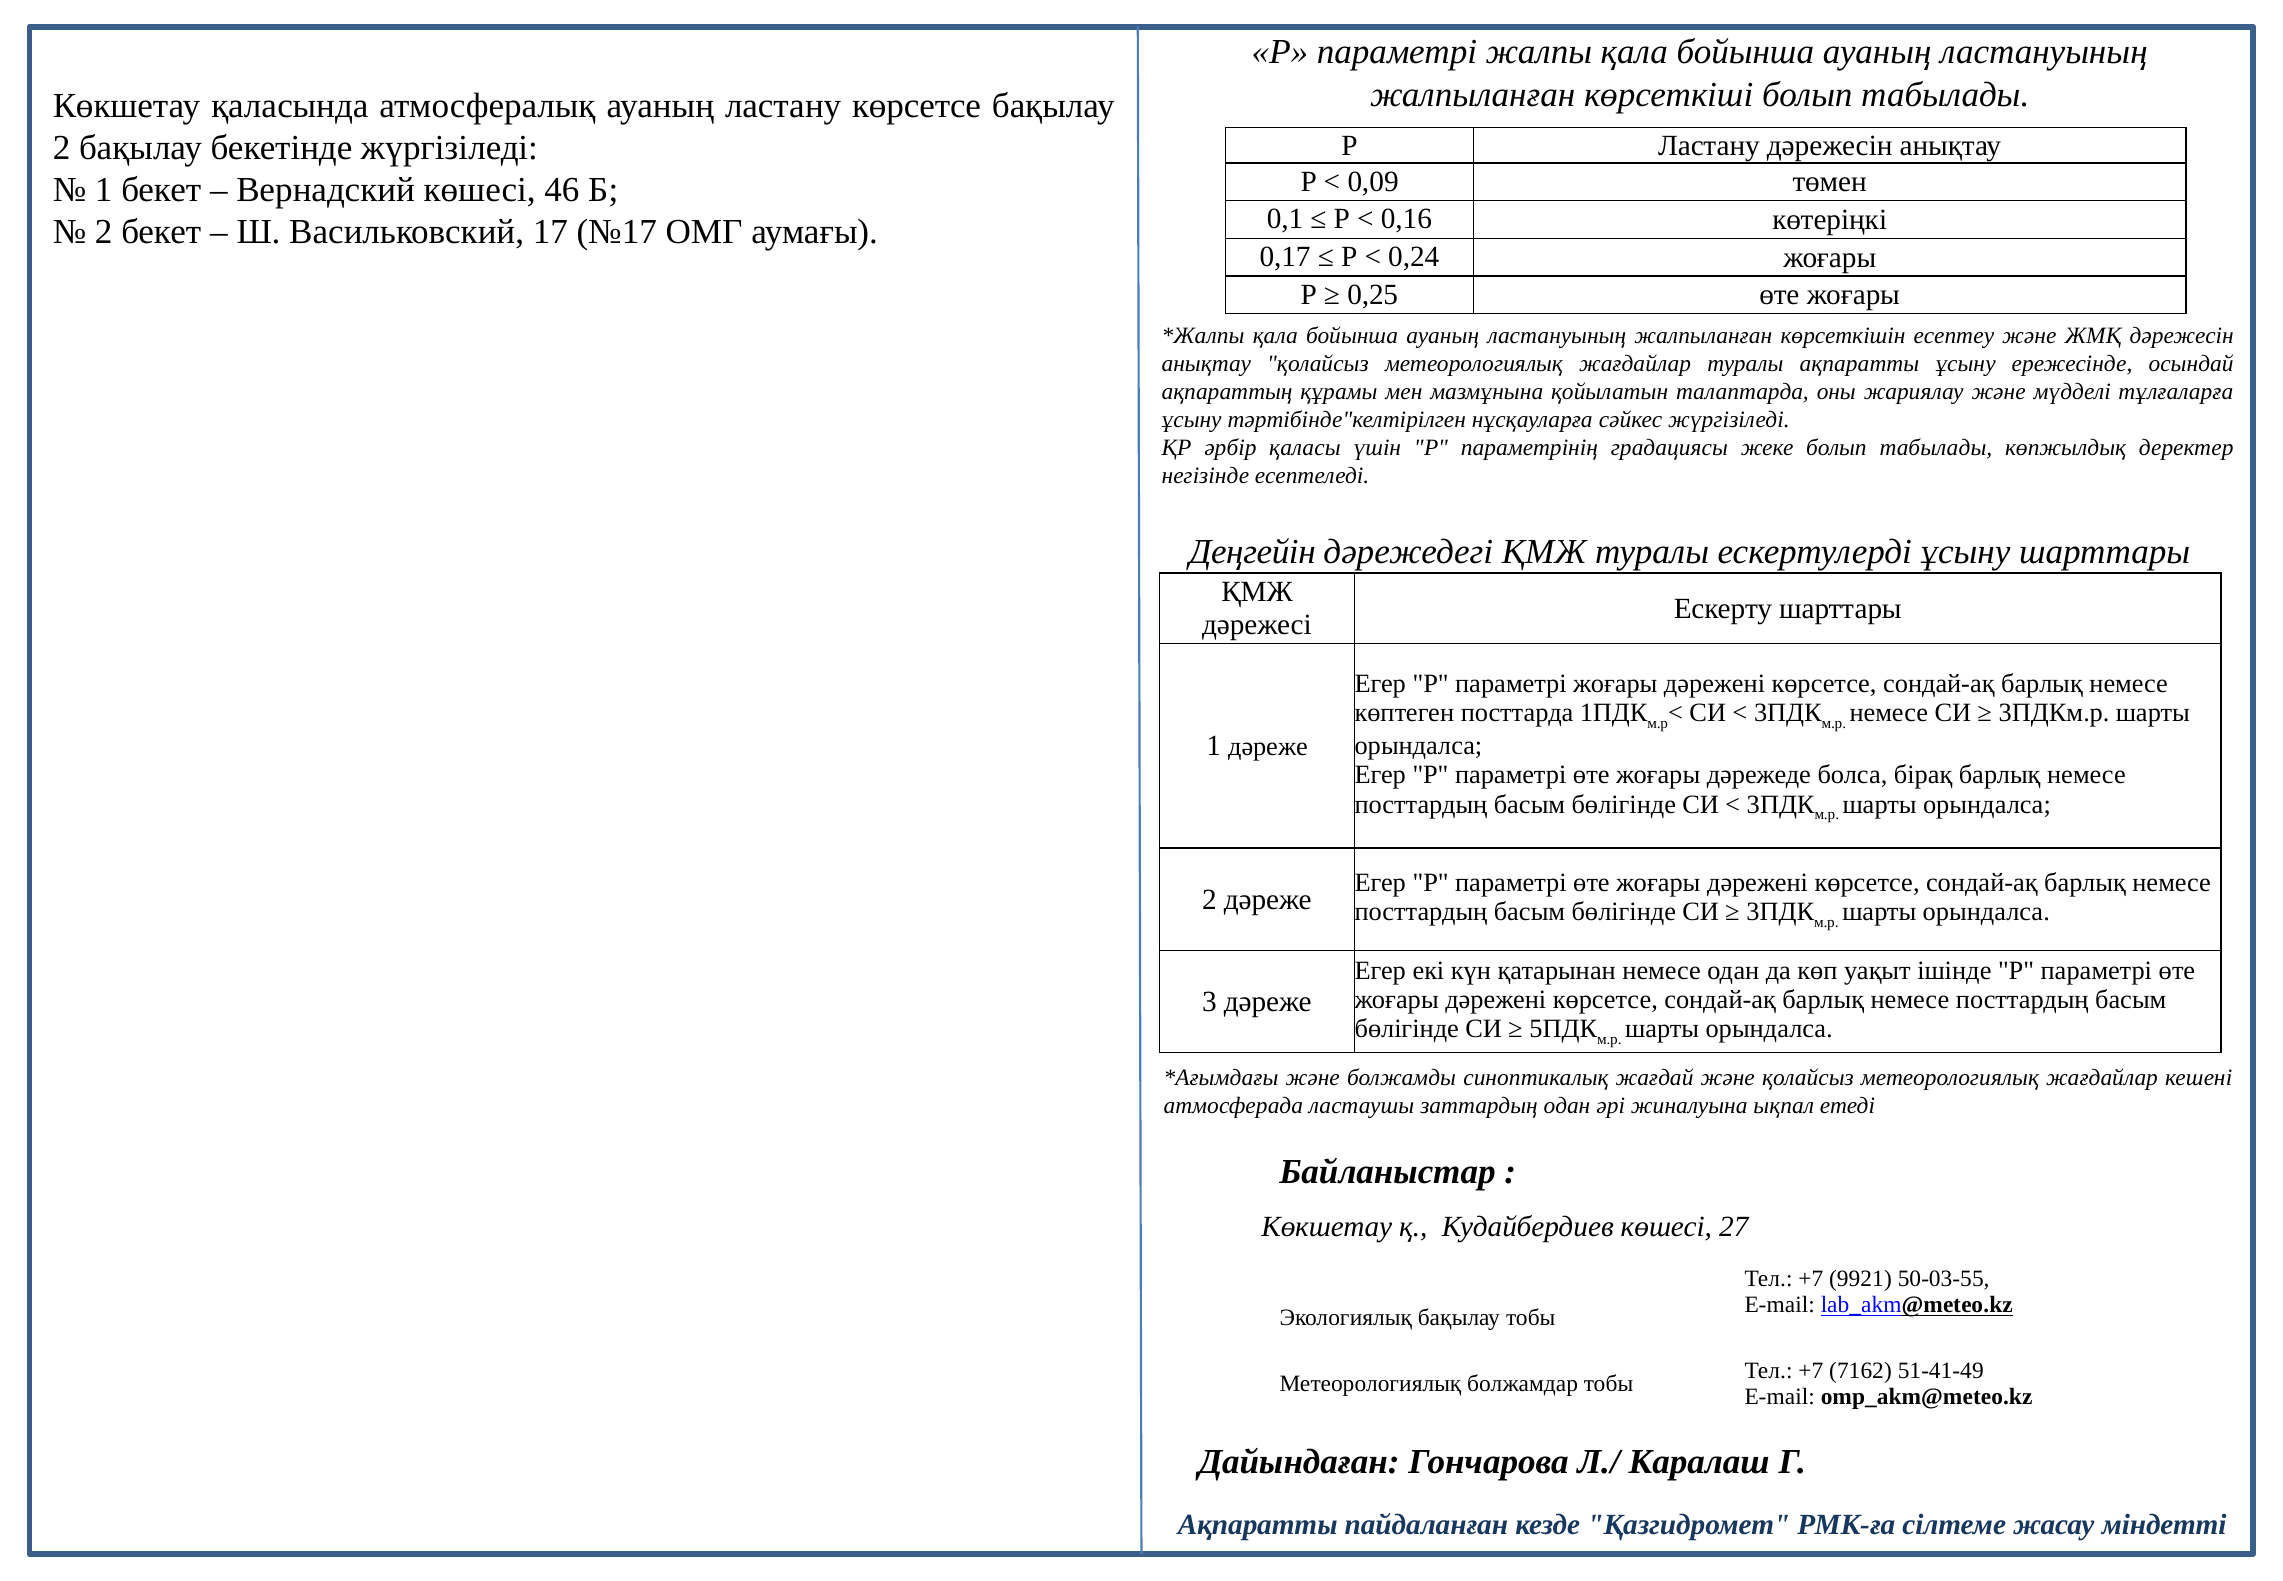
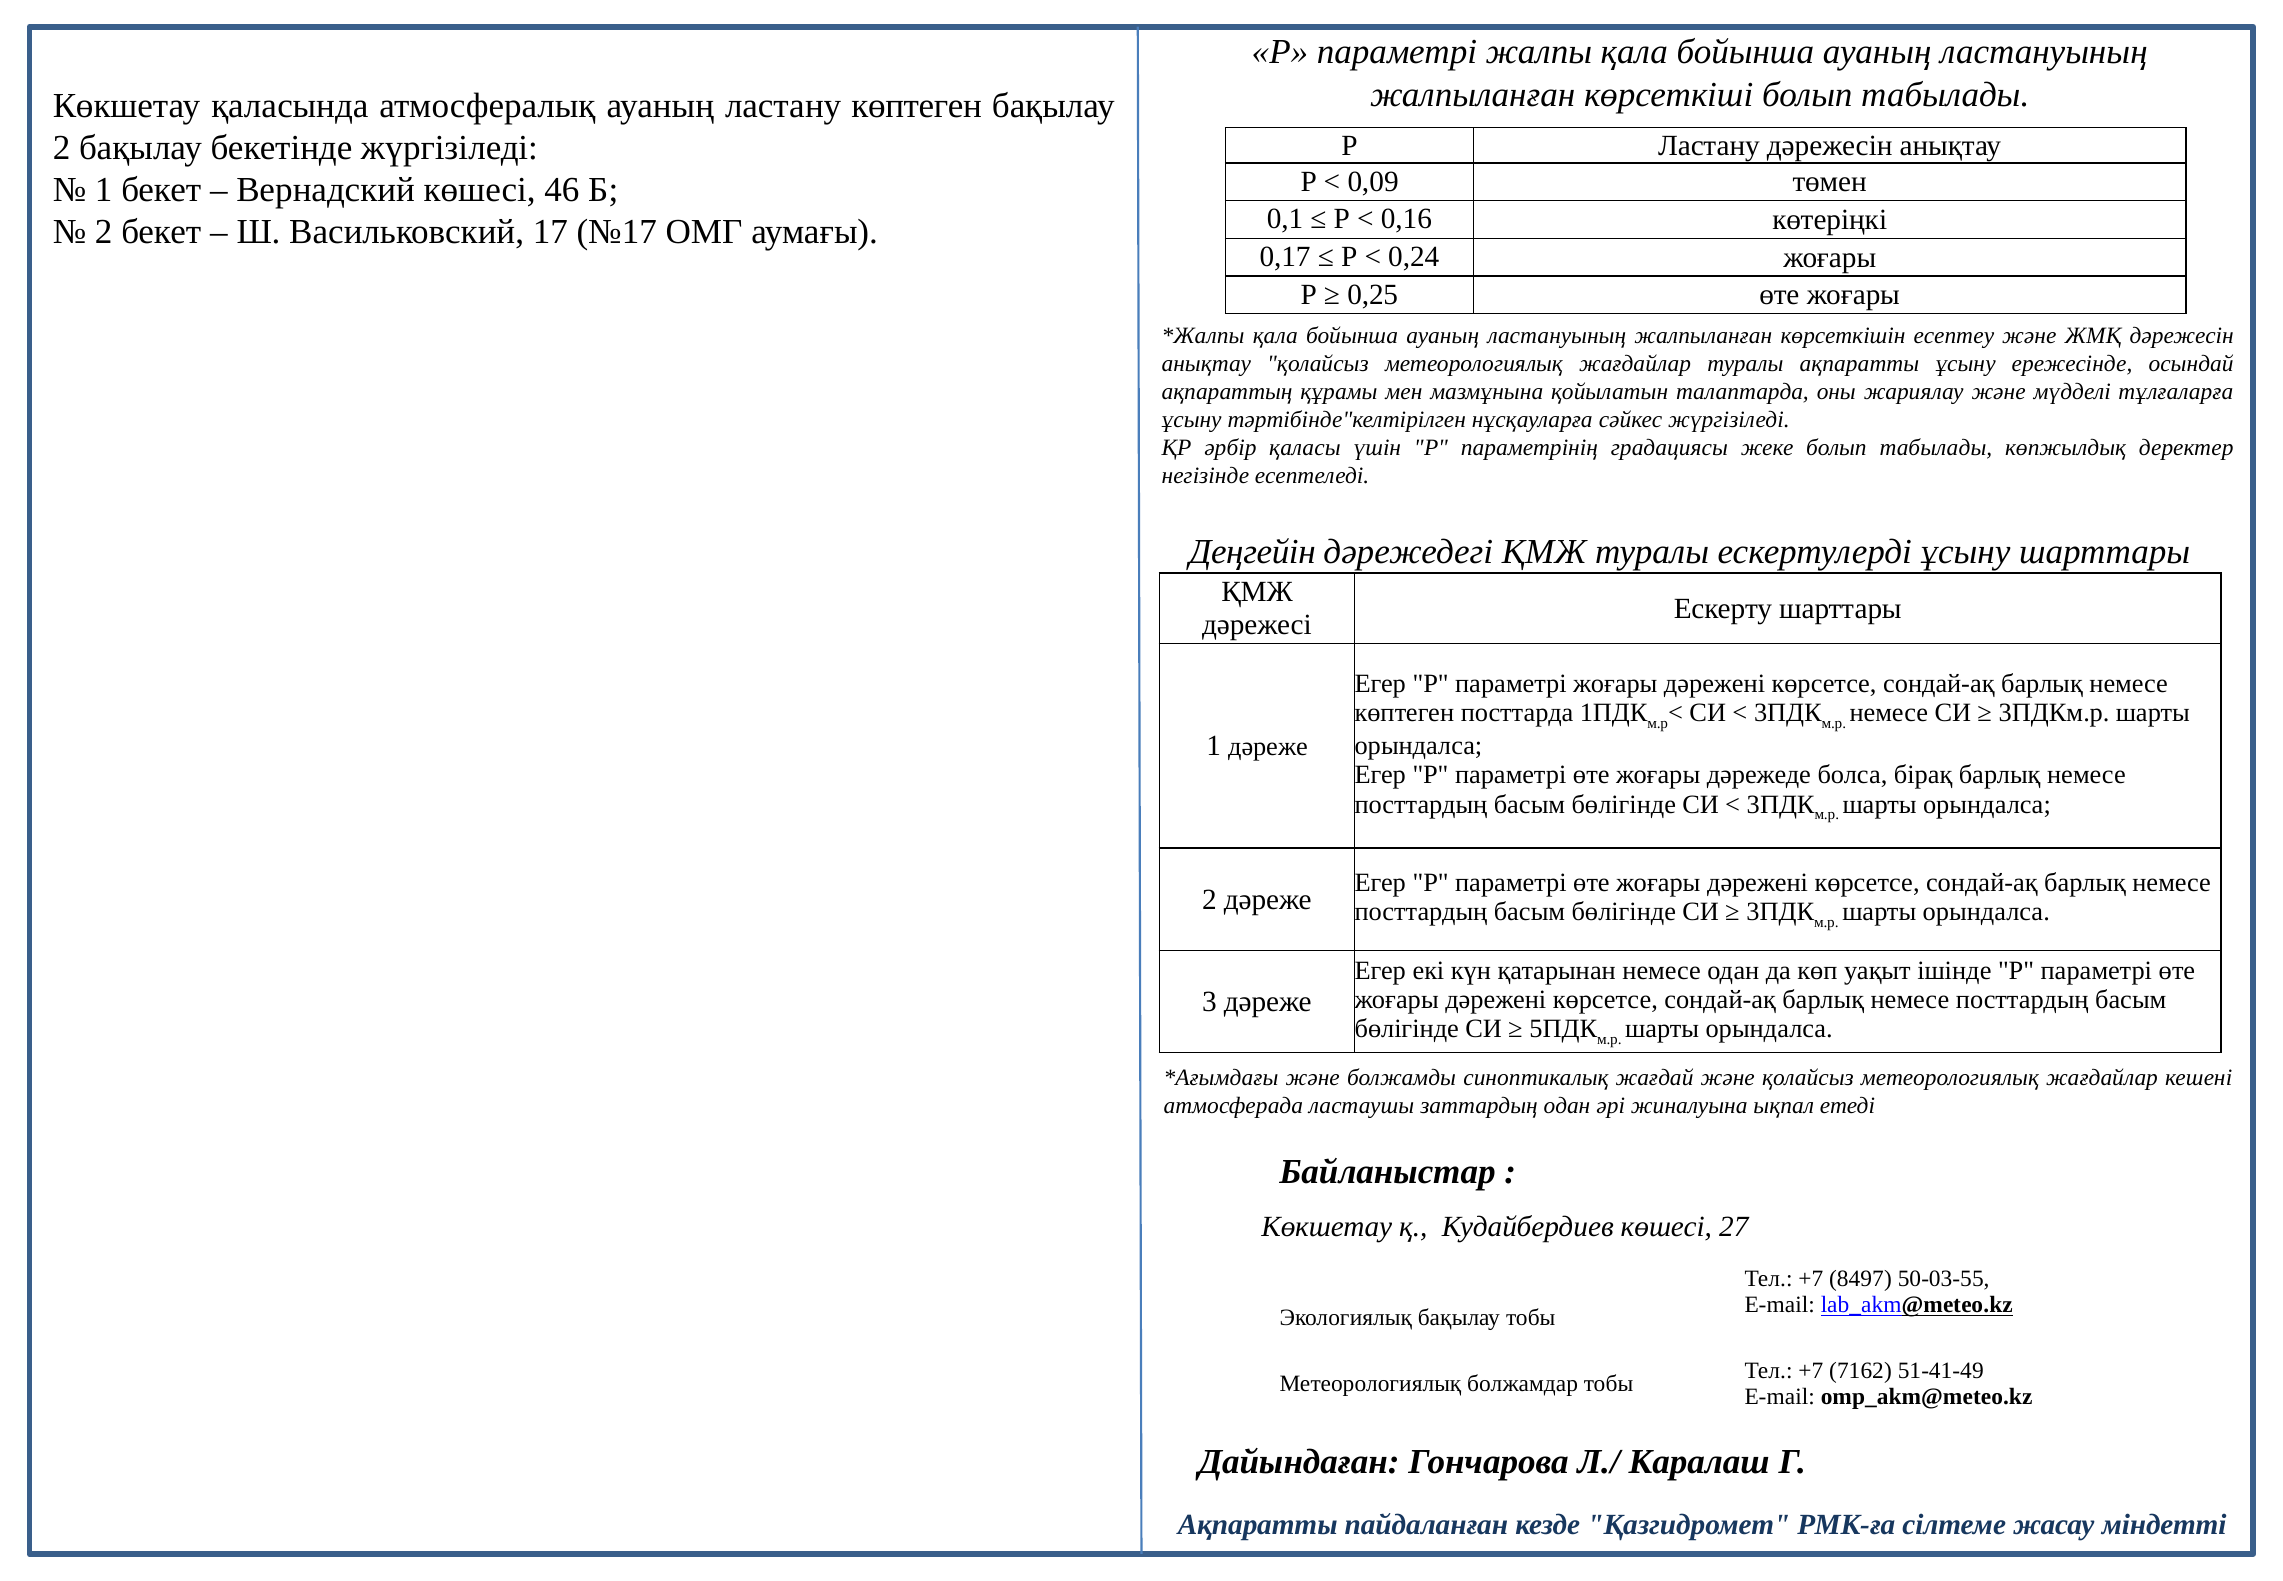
ластану көрсетсе: көрсетсе -> көптеген (917, 106)
9921: 9921 -> 8497 (1860, 1279)
